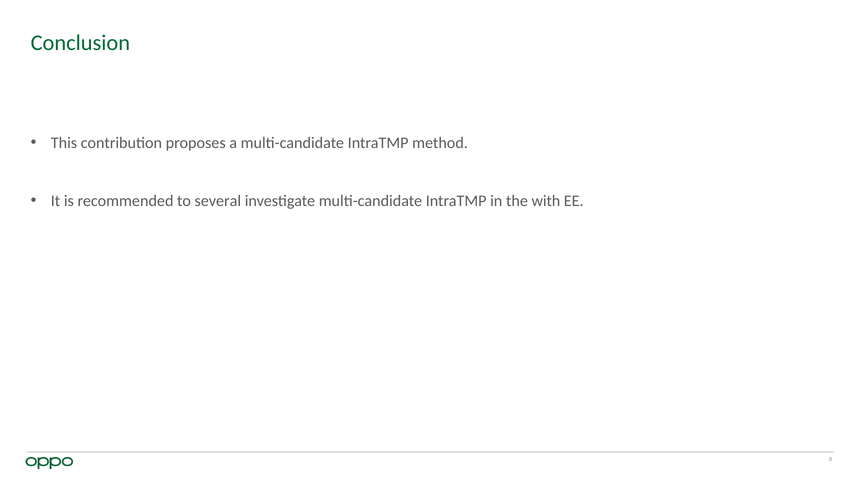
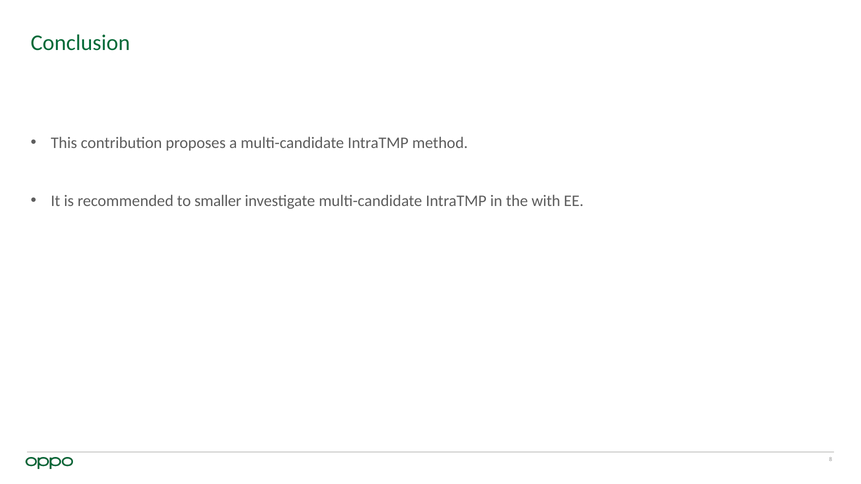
several: several -> smaller (218, 201)
